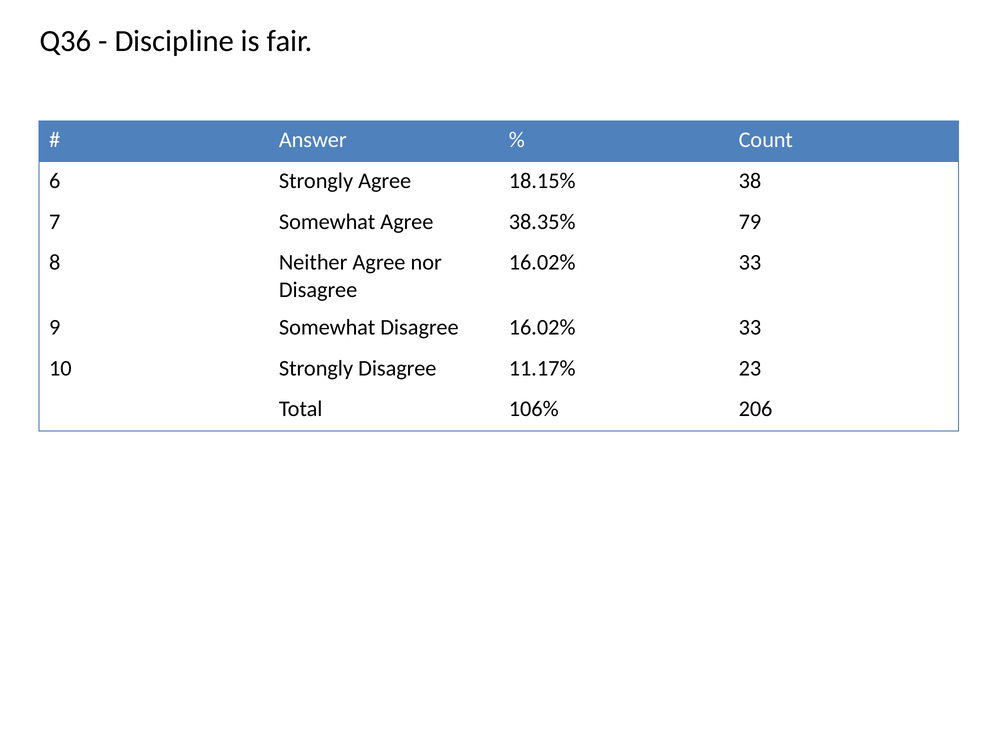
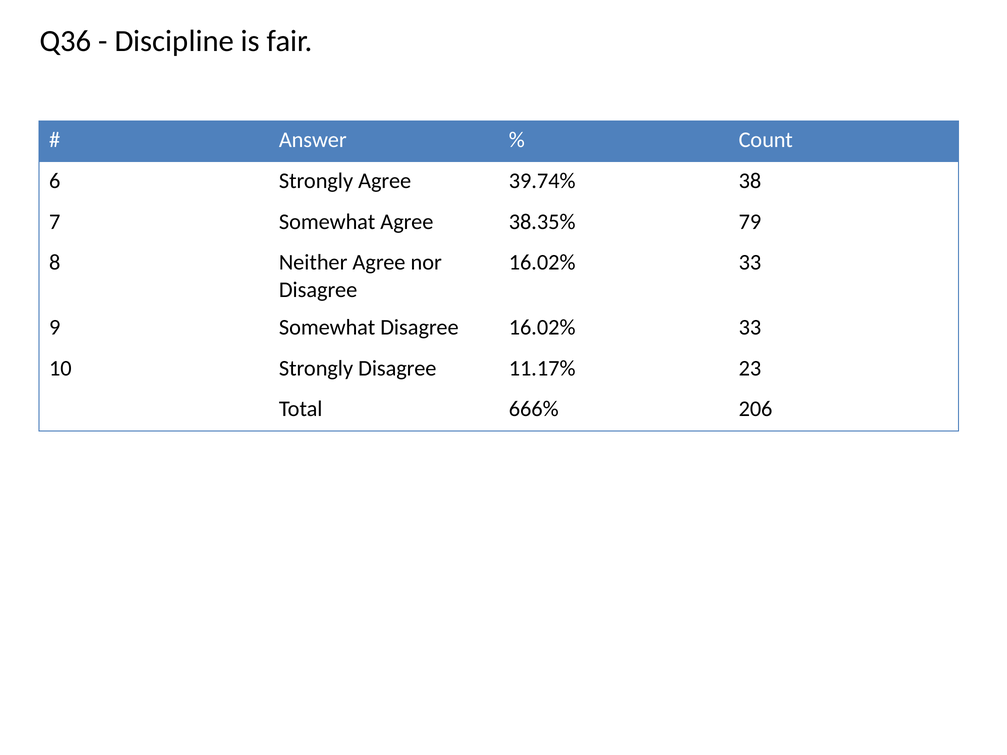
18.15%: 18.15% -> 39.74% (542, 181)
106%: 106% -> 666% (534, 409)
